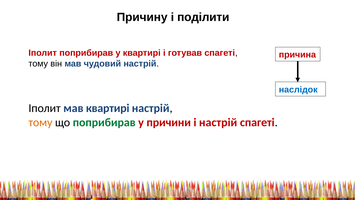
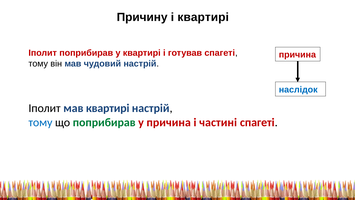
і поділити: поділити -> квартирі (203, 17)
тому colour: orange -> blue (40, 122)
у причини: причини -> причина (169, 122)
і настрій: настрій -> частині (218, 122)
